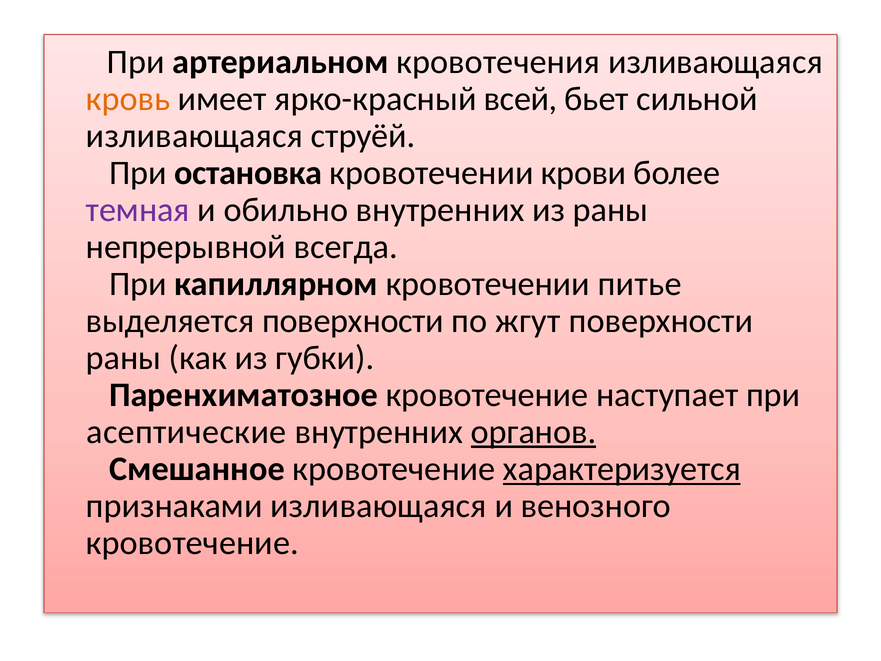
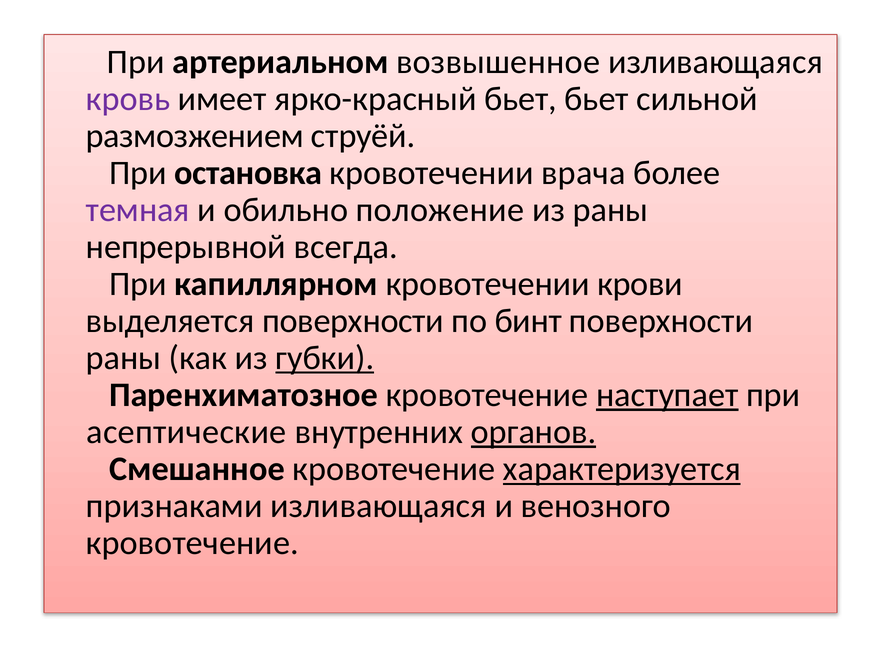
кровотечения: кровотечения -> возвышенное (498, 62)
кровь colour: orange -> purple (128, 99)
ярко-красный всей: всей -> бьет (521, 99)
изливающаяся: изливающаяся -> размозжением (195, 136)
крови: крови -> врача (583, 173)
обильно внутренних: внутренних -> положение (440, 210)
питье: питье -> крови (640, 284)
жгут: жгут -> бинт (528, 321)
губки underline: none -> present (325, 358)
наступает underline: none -> present (667, 395)
